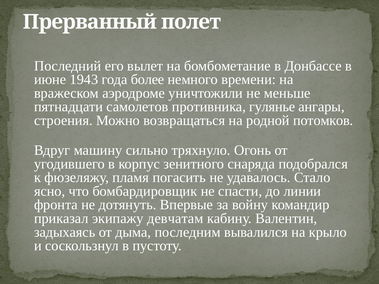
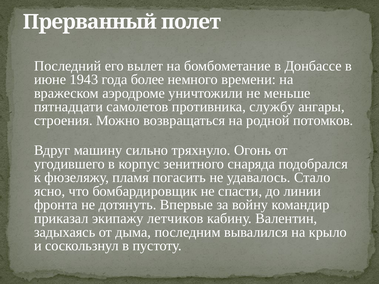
гулянье: гулянье -> службу (272, 107)
девчатам: девчатам -> летчиков (175, 219)
